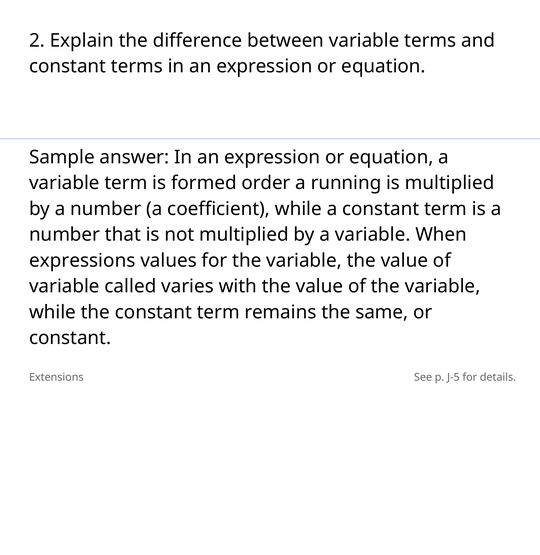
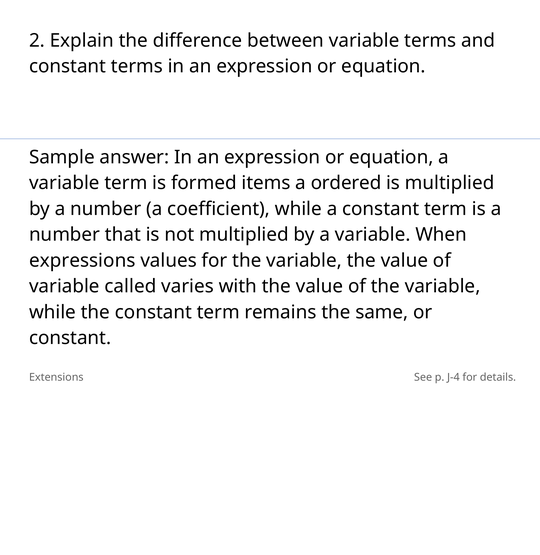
order: order -> items (266, 183)
running: running -> ordered (346, 183)
J-5: J-5 -> J-4 (453, 377)
